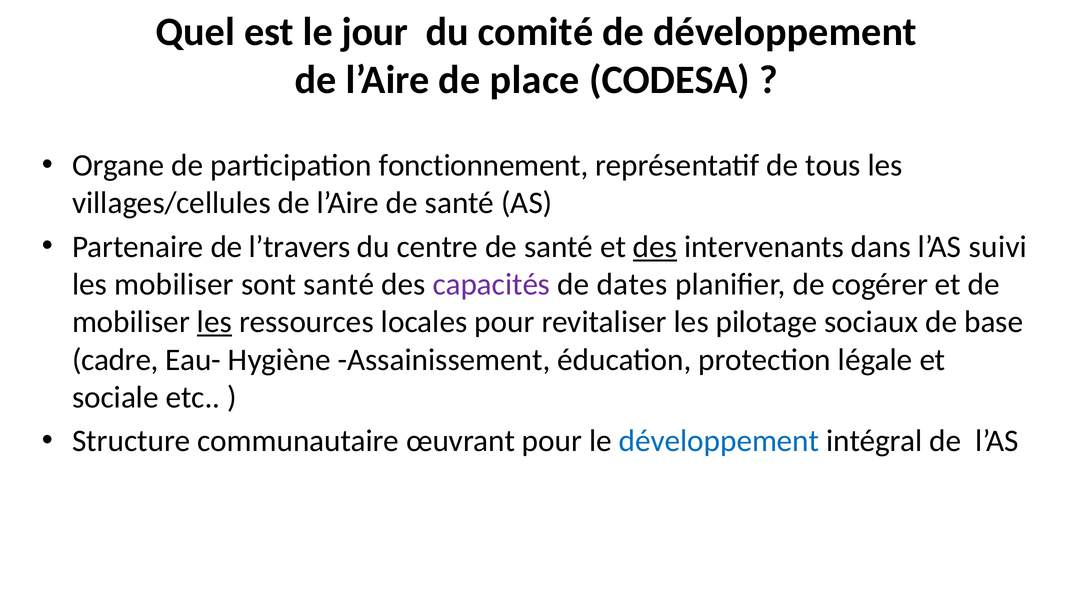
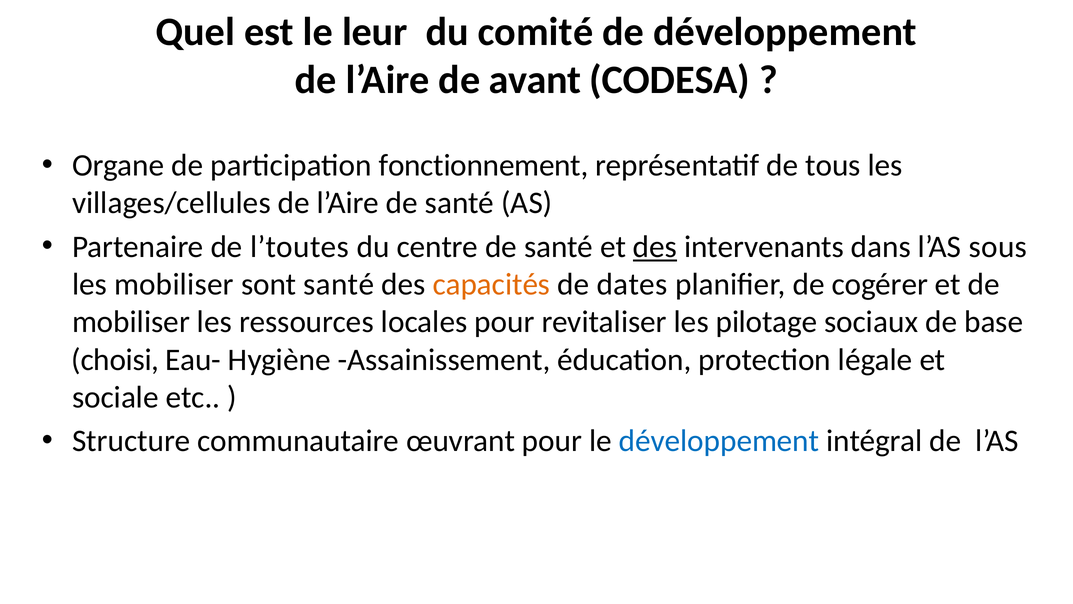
jour: jour -> leur (375, 32)
place: place -> avant (535, 80)
l’travers: l’travers -> l’toutes (299, 247)
suivi: suivi -> sous (998, 247)
capacités colour: purple -> orange (491, 284)
les underline: present -> none (214, 322)
cadre: cadre -> choisi (115, 359)
